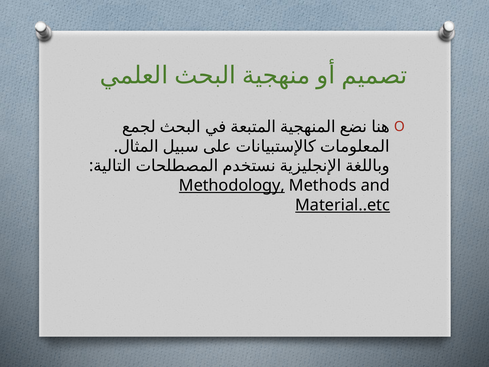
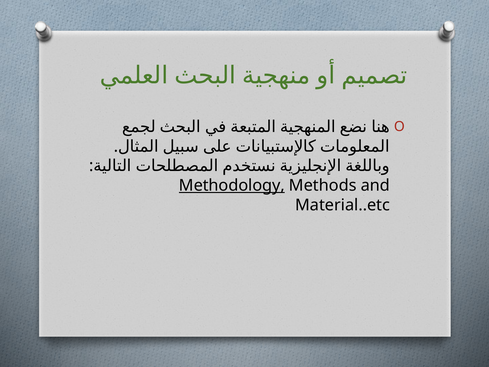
Material..etc underline: present -> none (343, 205)
